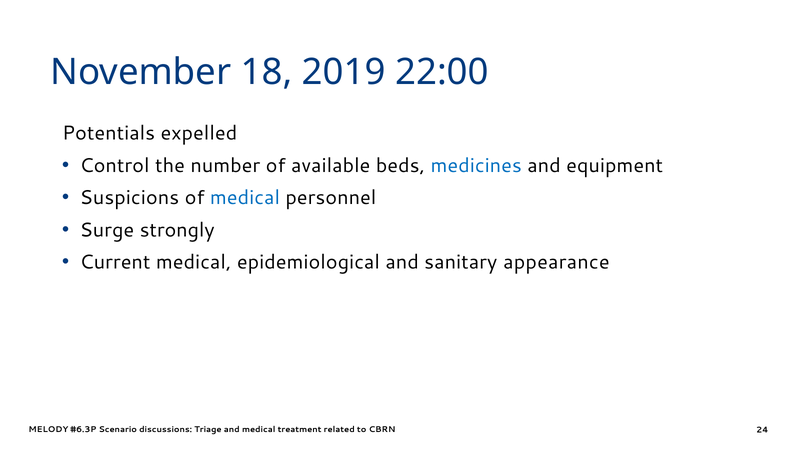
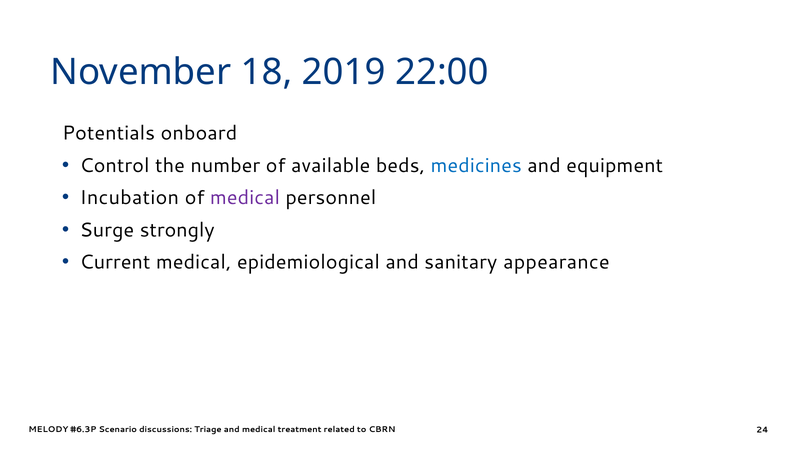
expelled: expelled -> onboard (199, 133)
Suspicions: Suspicions -> Incubation (129, 198)
medical colour: blue -> purple (245, 198)
